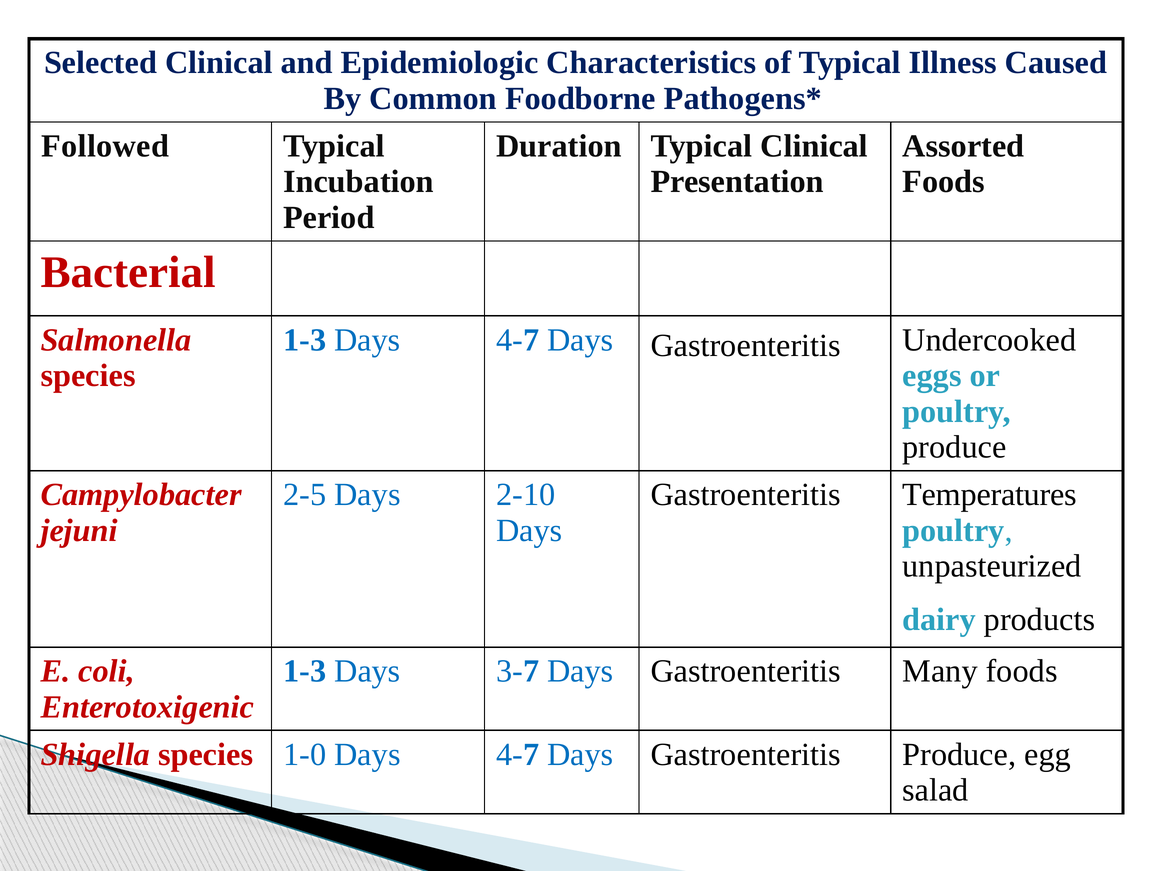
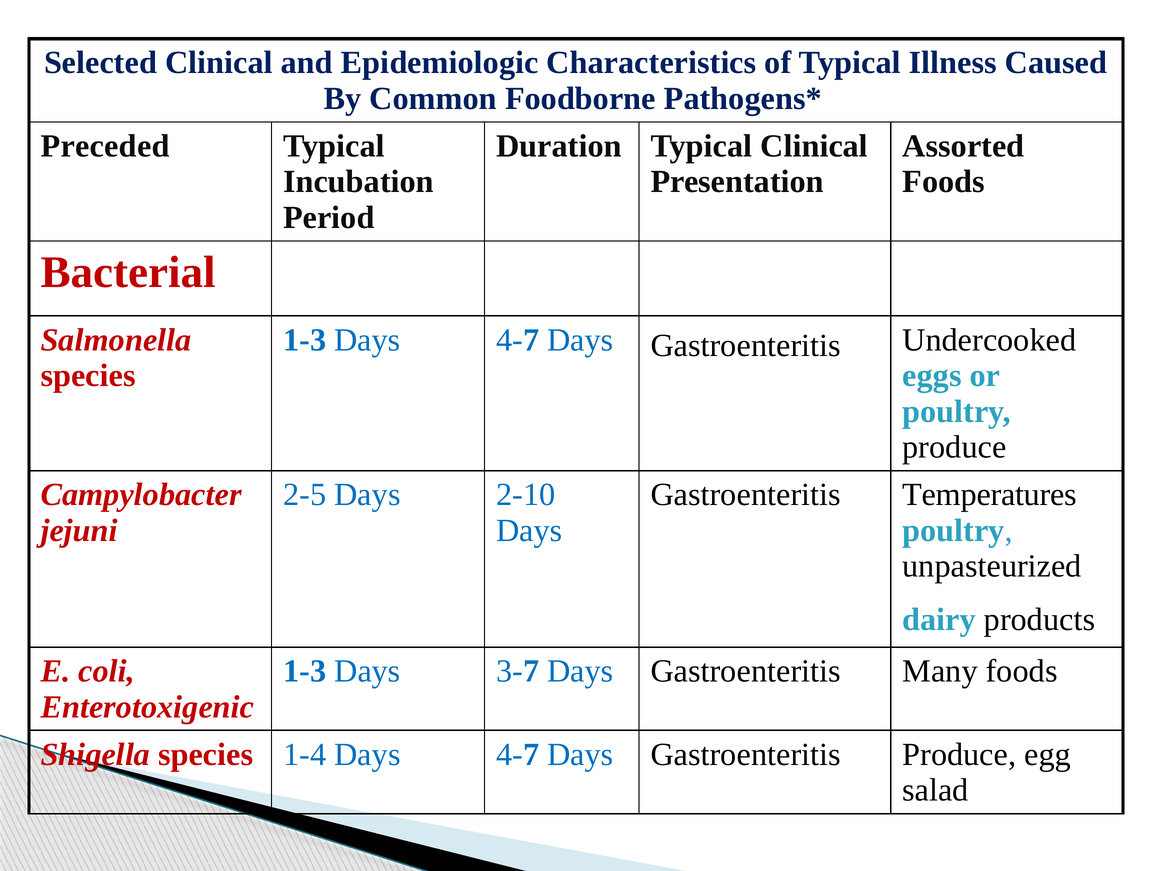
Followed: Followed -> Preceded (105, 146)
1-0: 1-0 -> 1-4 (305, 755)
